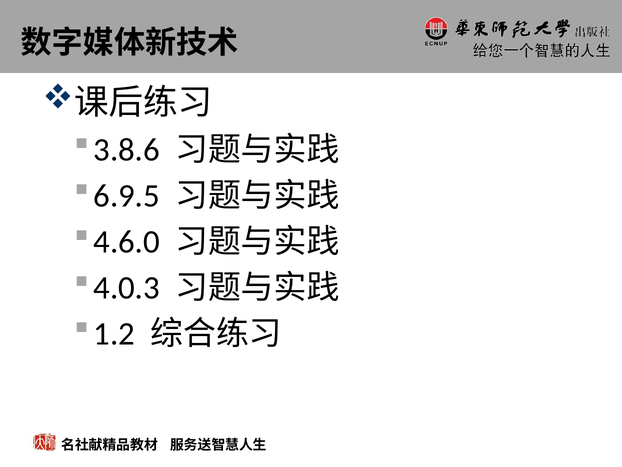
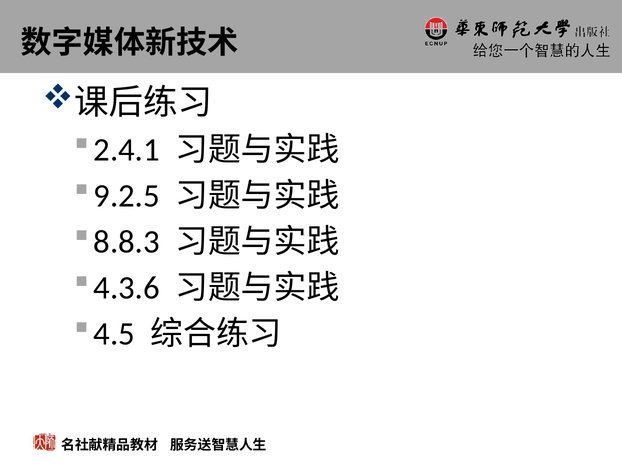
3.8.6: 3.8.6 -> 2.4.1 (127, 150)
6.9.5: 6.9.5 -> 9.2.5 (127, 196)
4.6.0: 4.6.0 -> 8.8.3 (127, 242)
4.0.3: 4.0.3 -> 4.3.6 (127, 288)
1.2: 1.2 -> 4.5 (114, 333)
